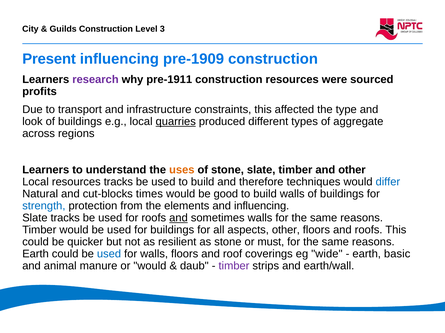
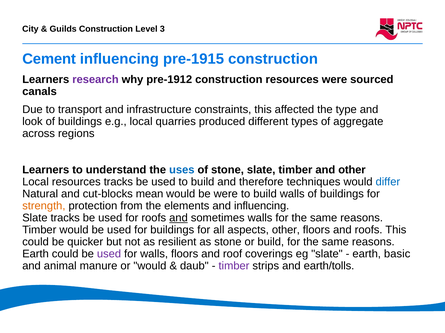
Present: Present -> Cement (49, 59)
pre-1909: pre-1909 -> pre-1915 (194, 59)
pre-1911: pre-1911 -> pre-1912 (169, 80)
profits: profits -> canals (40, 92)
quarries underline: present -> none (176, 122)
uses colour: orange -> blue (182, 170)
times: times -> mean (150, 194)
be good: good -> were (226, 194)
strength colour: blue -> orange (44, 206)
or must: must -> build (271, 242)
used colour: blue -> purple (109, 254)
eg wide: wide -> slate (327, 254)
earth/wall: earth/wall -> earth/tolls (329, 266)
